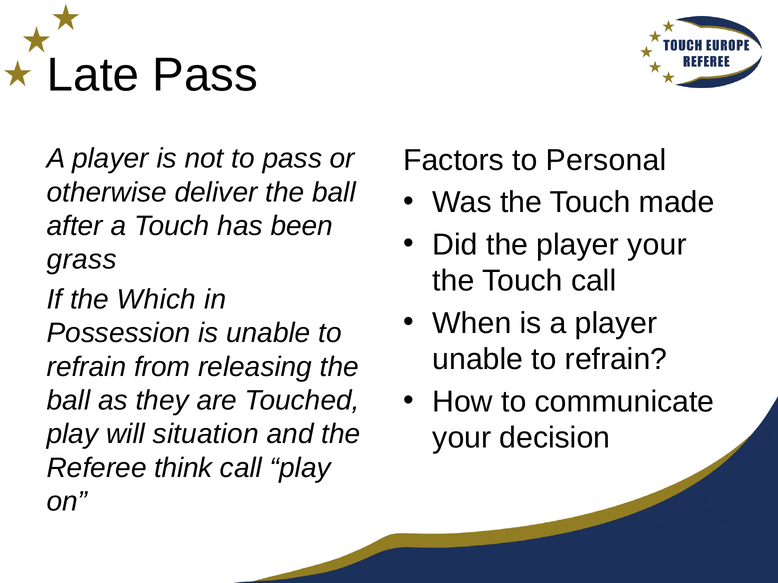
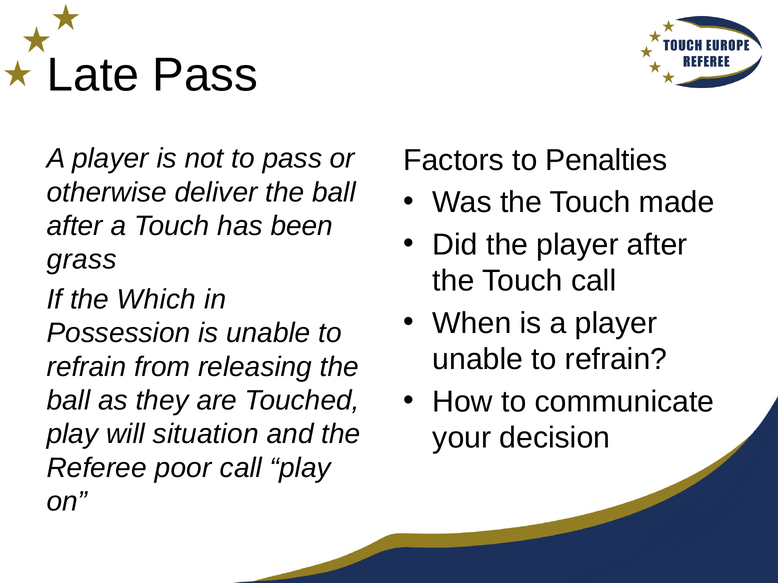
Personal: Personal -> Penalties (606, 160)
player your: your -> after (657, 245)
think: think -> poor (183, 468)
